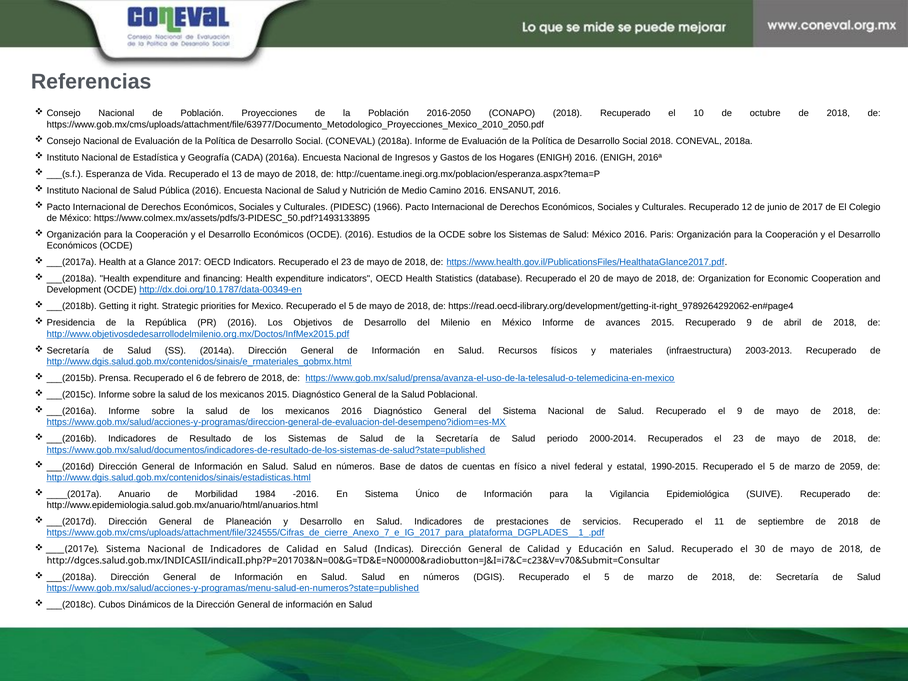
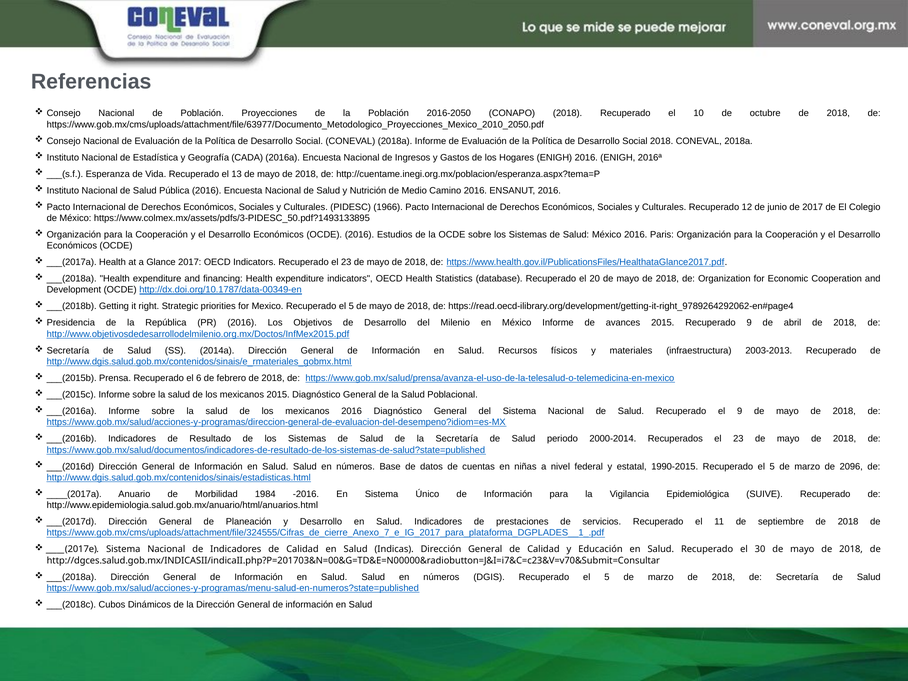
físico: físico -> niñas (525, 466)
2059: 2059 -> 2096 (851, 466)
